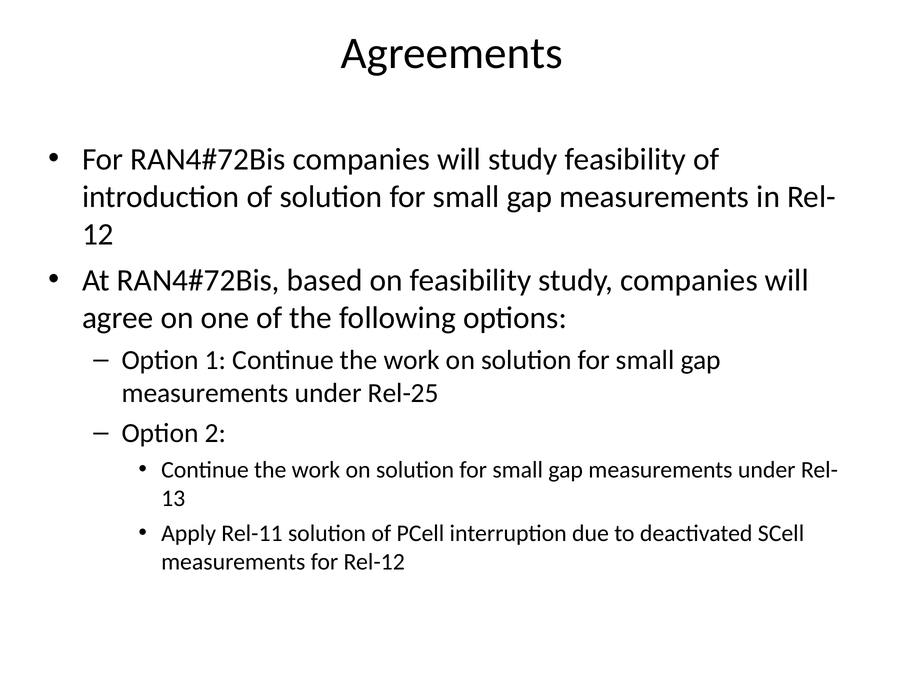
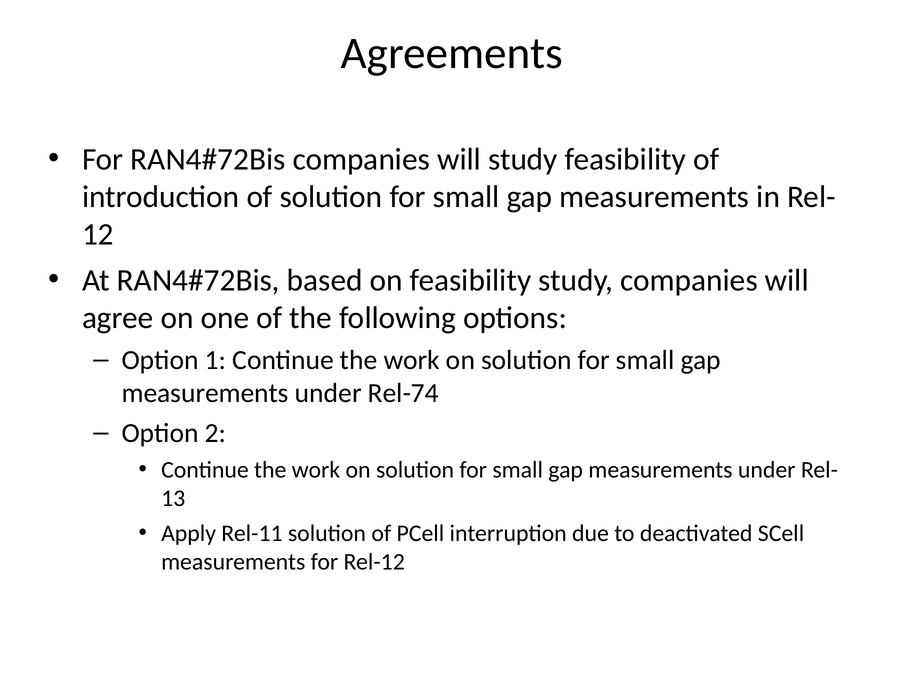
Rel-25: Rel-25 -> Rel-74 (403, 393)
